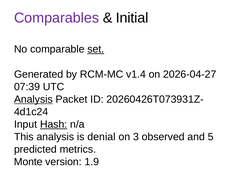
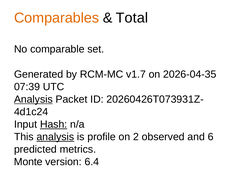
Comparables colour: purple -> orange (57, 18)
Initial: Initial -> Total (132, 18)
set underline: present -> none (96, 49)
v1.4: v1.4 -> v1.7 (136, 74)
2026-04-27: 2026-04-27 -> 2026-04-35 (190, 74)
analysis underline: none -> present (55, 136)
denial: denial -> profile (102, 136)
3: 3 -> 2 (136, 136)
5: 5 -> 6 (211, 136)
1.9: 1.9 -> 6.4 (92, 161)
